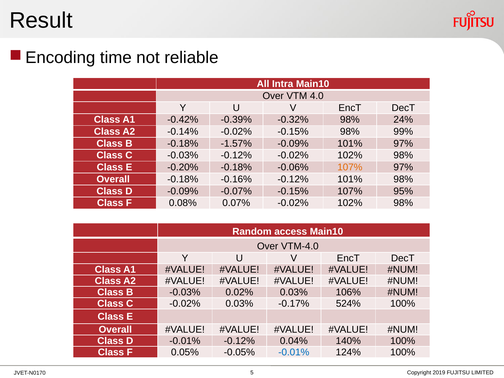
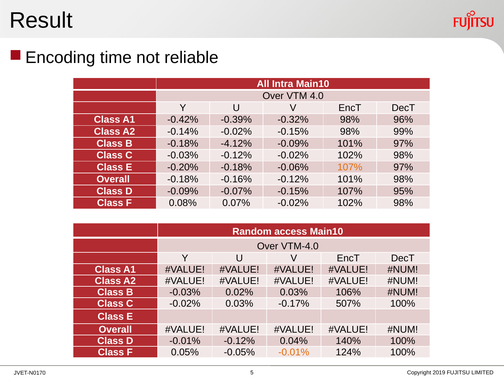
24%: 24% -> 96% (403, 120)
-1.57%: -1.57% -> -4.12% (236, 144)
524%: 524% -> 507% (348, 304)
-0.01% colour: blue -> orange (294, 352)
